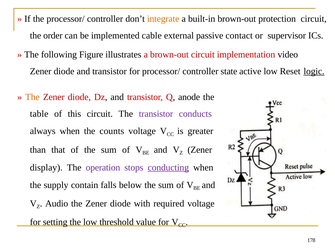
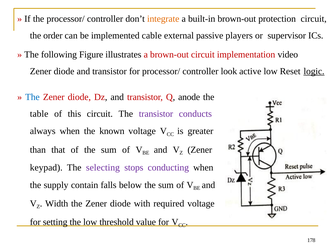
contact: contact -> players (239, 36)
state: state -> look (229, 71)
The colour: orange -> blue (32, 97)
counts: counts -> known (112, 131)
display: display -> keypad (46, 168)
operation: operation -> selecting (103, 168)
conducting underline: present -> none (168, 168)
Audio: Audio -> Width (57, 204)
